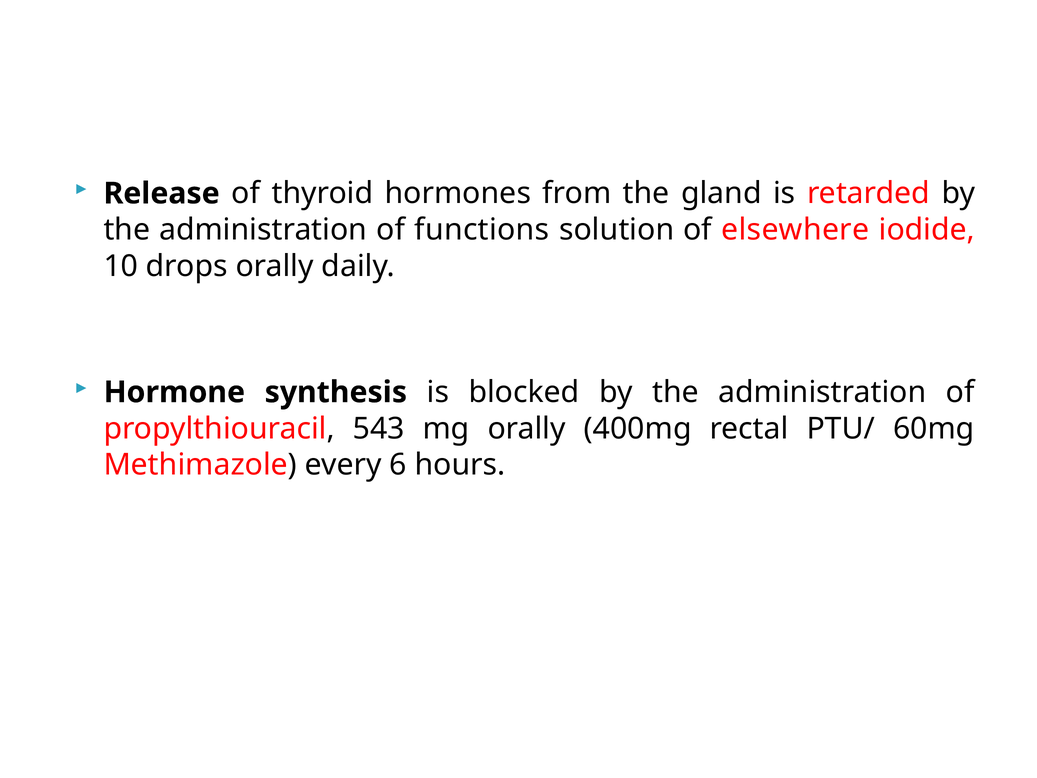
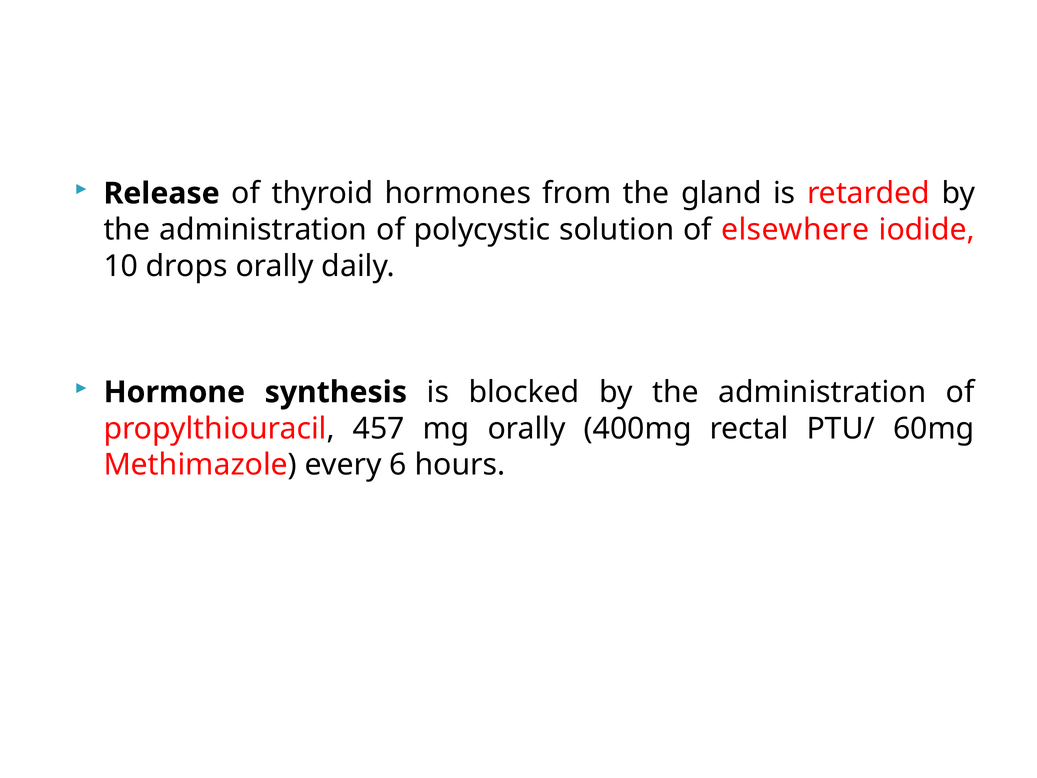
functions: functions -> polycystic (482, 230)
543: 543 -> 457 (379, 428)
